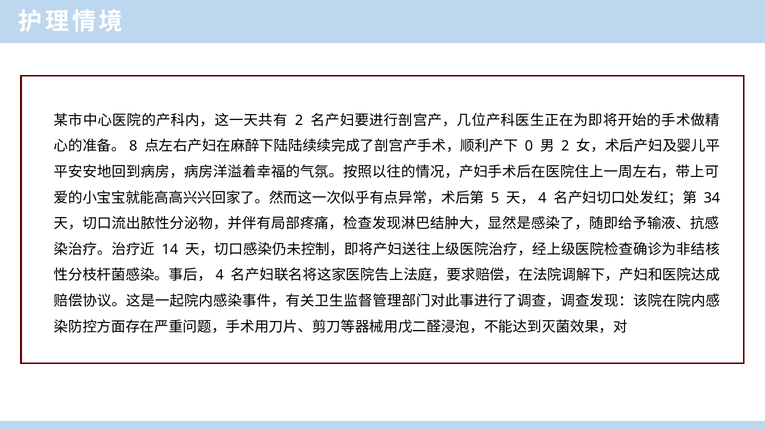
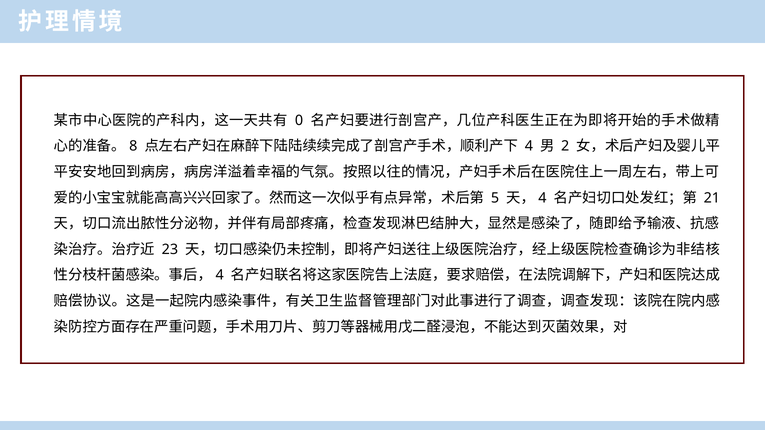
2: 2 -> 0 (299, 121)
0: 0 -> 4 (529, 146)
34: 34 -> 21 (712, 198)
14: 14 -> 23 (170, 250)
